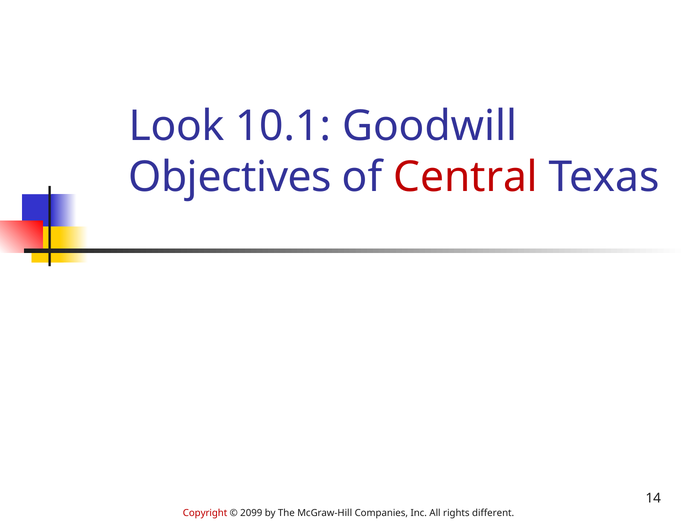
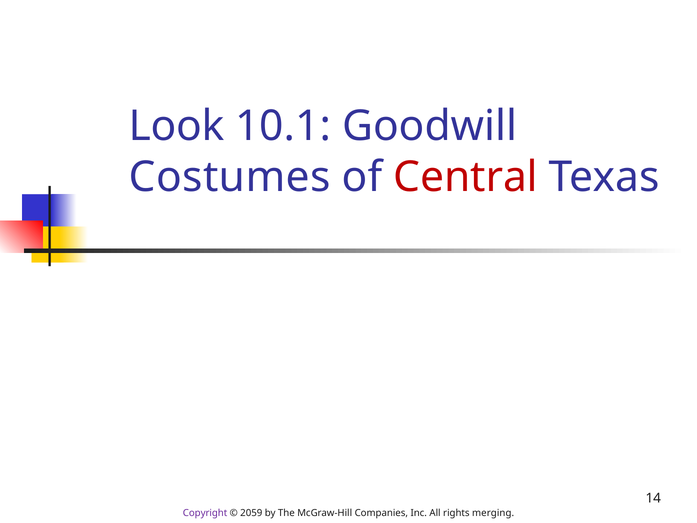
Objectives: Objectives -> Costumes (230, 177)
Copyright colour: red -> purple (205, 513)
2099: 2099 -> 2059 (251, 513)
different: different -> merging (493, 513)
